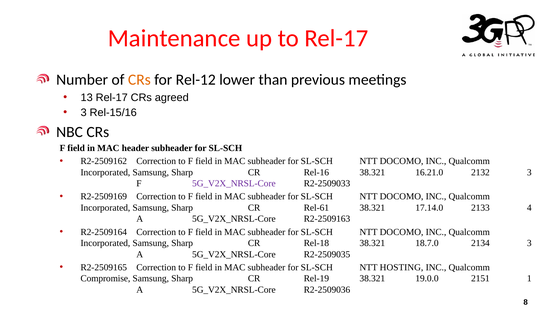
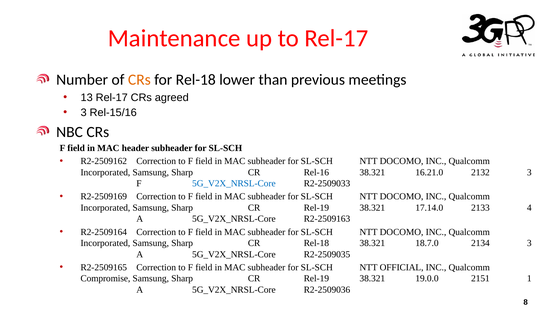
for Rel-12: Rel-12 -> Rel-18 (196, 80)
5G_V2X_NRSL-Core colour: purple -> blue (234, 183)
Rel-61: Rel-61 -> Rel-19 (316, 208)
HOSTING: HOSTING -> OFFICIAL (402, 267)
